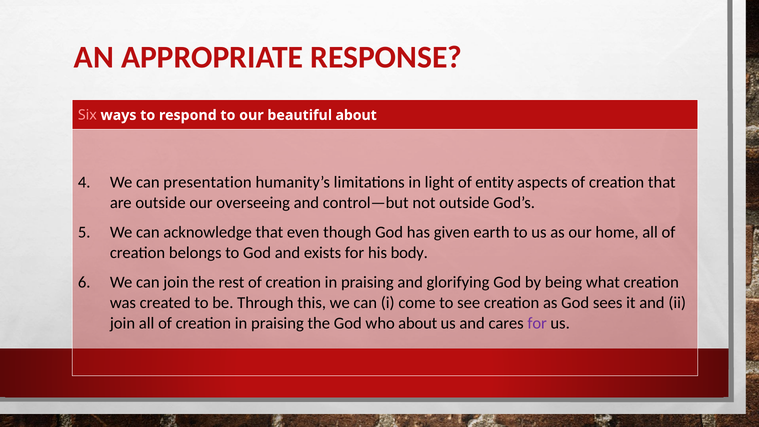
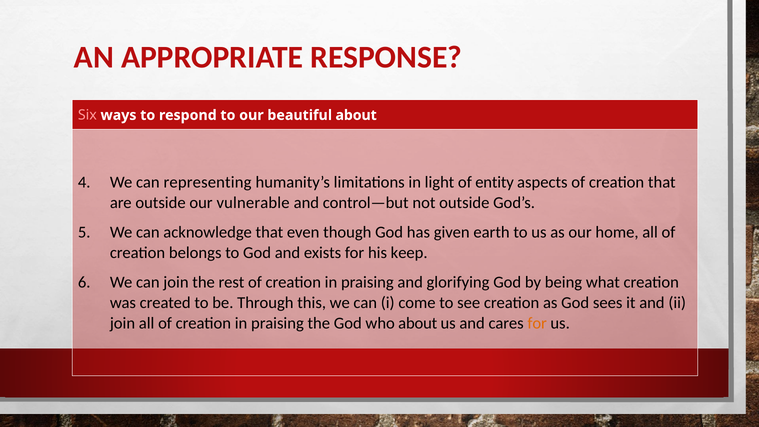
presentation: presentation -> representing (207, 182)
overseeing: overseeing -> vulnerable (253, 203)
body: body -> keep (409, 253)
for colour: purple -> orange (537, 323)
